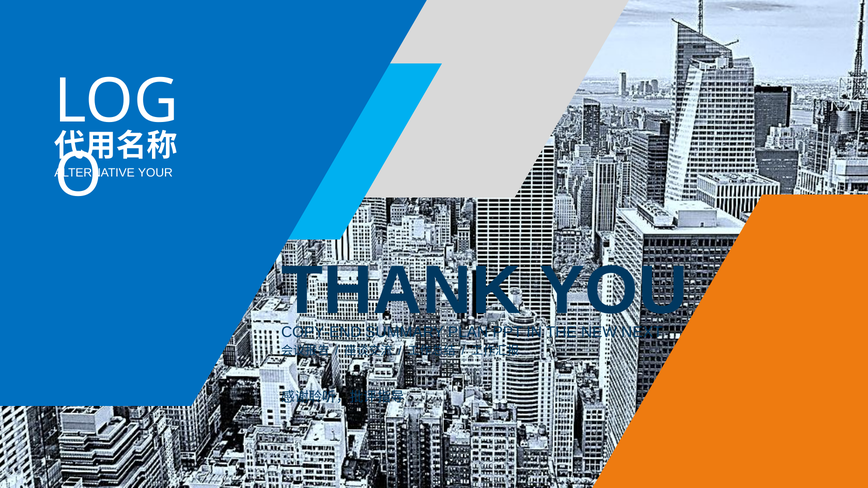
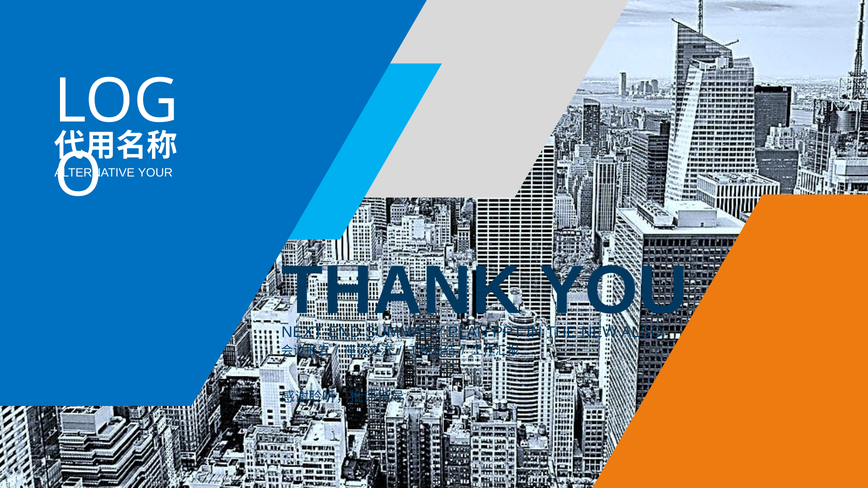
COPY-END: COPY-END -> NEXT-END (321, 332)
NEXT: NEXT -> ALSO (642, 332)
